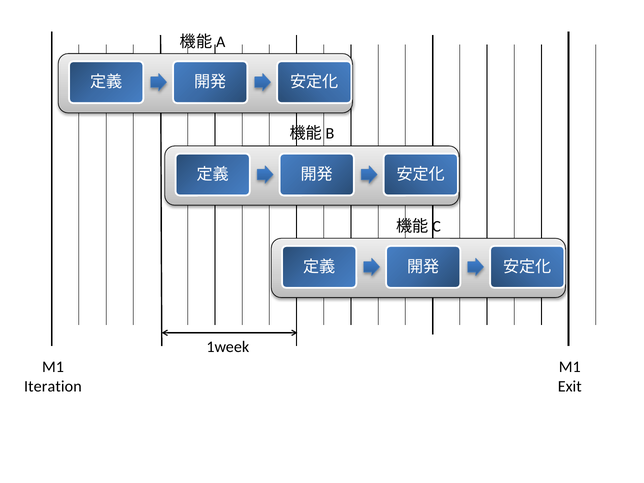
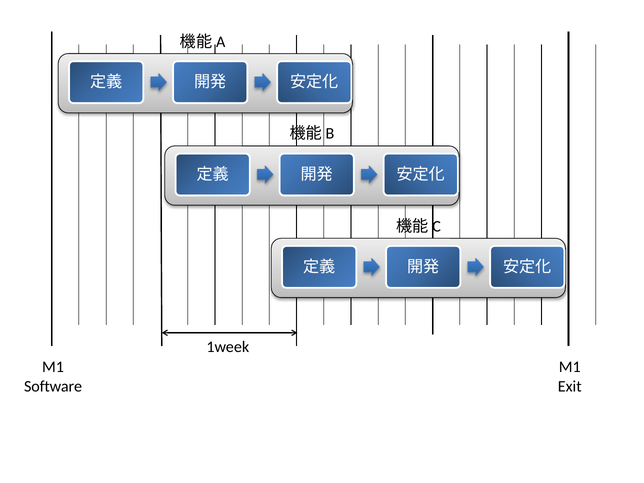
Iteration: Iteration -> Software (53, 386)
